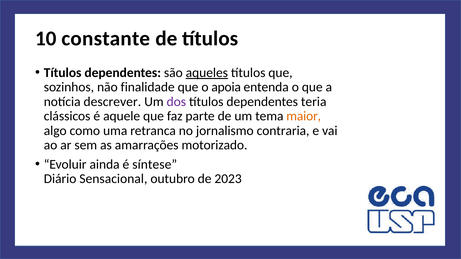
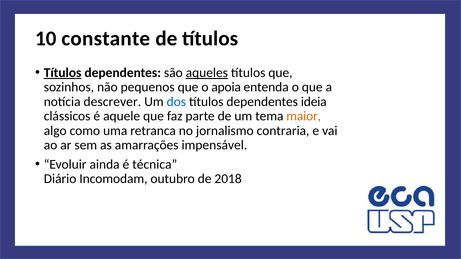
Títulos underline: none -> present (63, 73)
finalidade: finalidade -> pequenos (148, 87)
dos colour: purple -> blue (176, 102)
teria: teria -> ideia (314, 102)
motorizado: motorizado -> impensável (214, 145)
síntese: síntese -> técnica (155, 165)
Sensacional: Sensacional -> Incomodam (113, 179)
2023: 2023 -> 2018 (228, 179)
